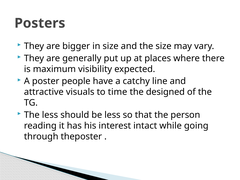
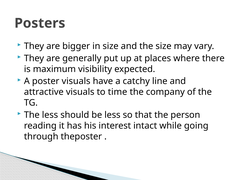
poster people: people -> visuals (76, 81)
designed: designed -> company (165, 92)
